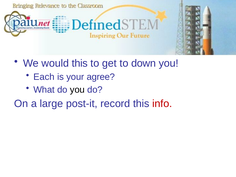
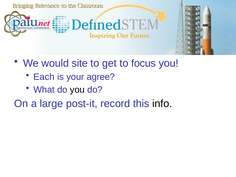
would this: this -> site (80, 63)
down: down -> focus (144, 63)
info colour: red -> black (162, 104)
